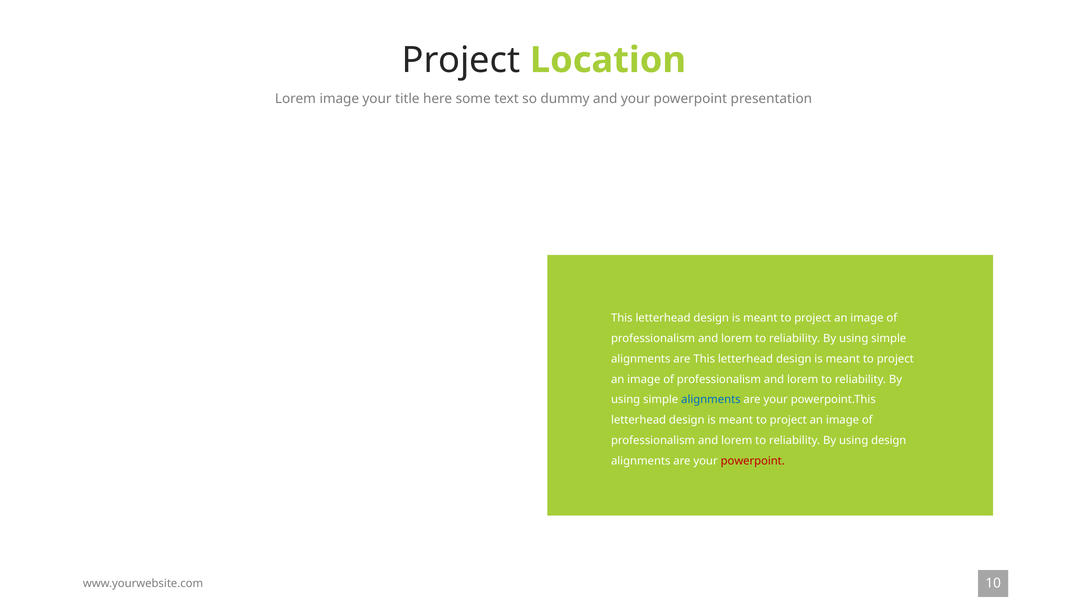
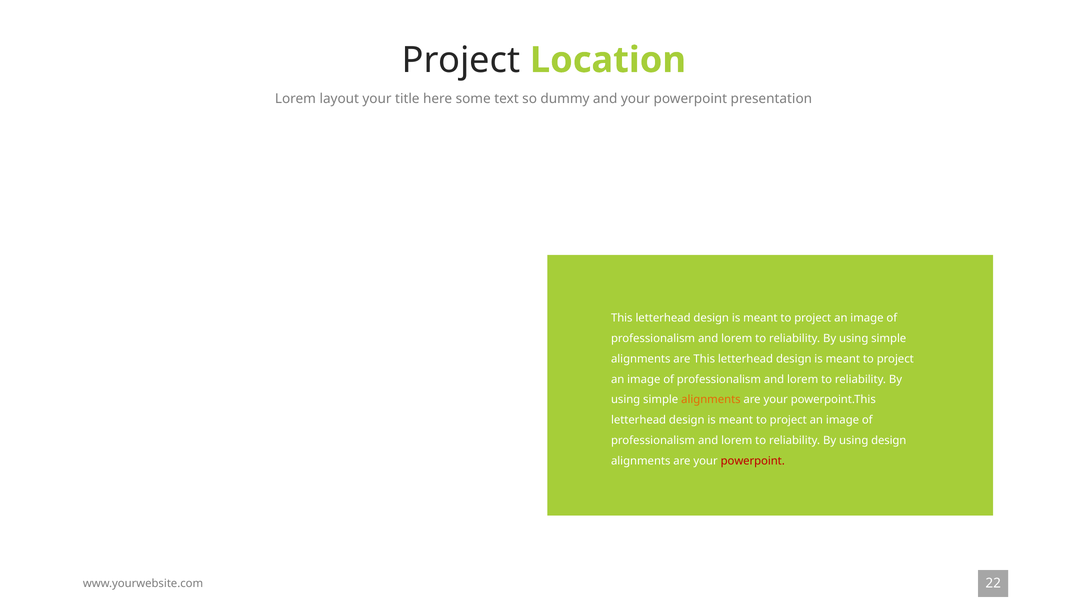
Lorem image: image -> layout (339, 99)
alignments colour: blue -> orange (711, 400)
10: 10 -> 22 (993, 583)
